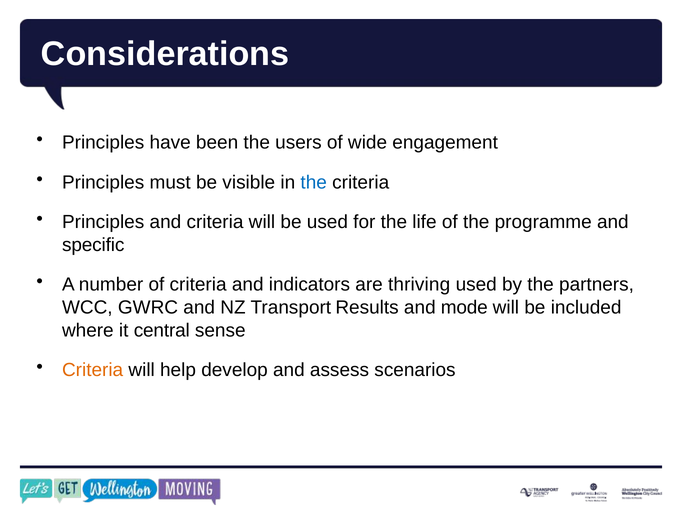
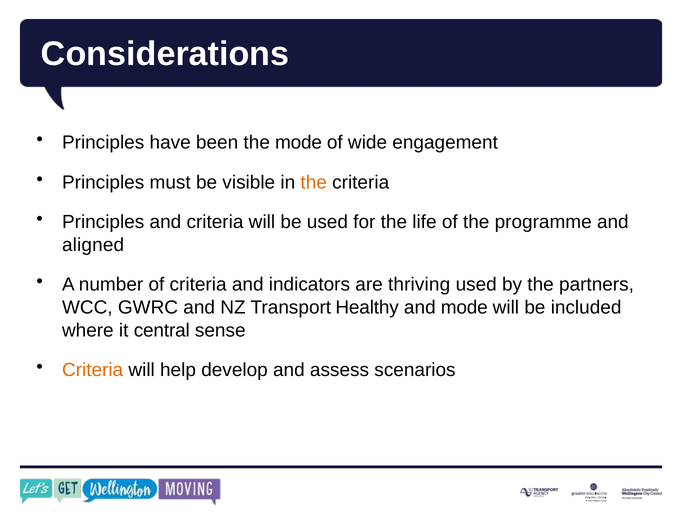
the users: users -> mode (299, 143)
the colour: blue -> orange (314, 182)
specific: specific -> aligned (93, 245)
Results: Results -> Healthy (367, 308)
